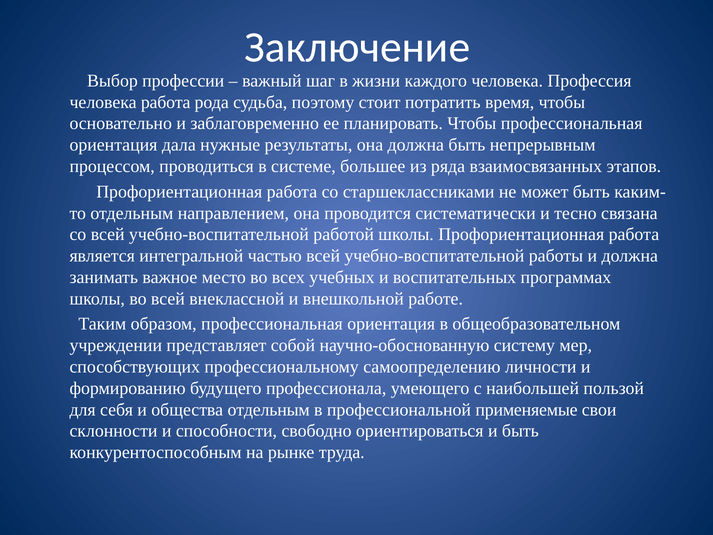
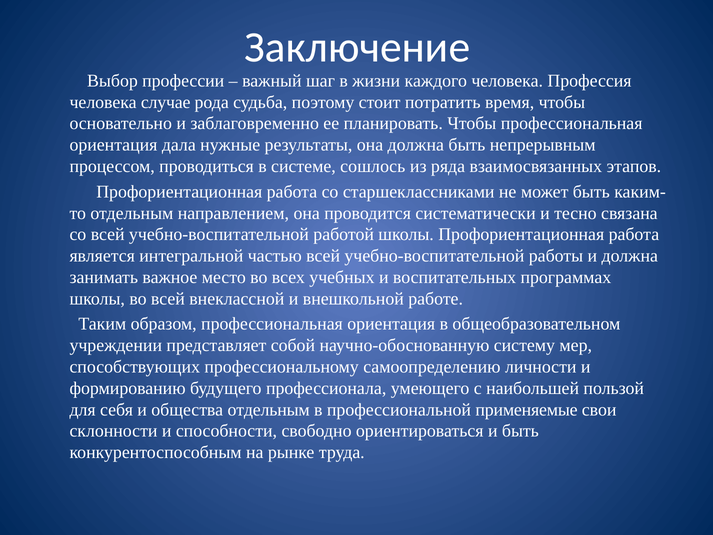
человека работа: работа -> случае (166, 102)
большее: большее -> сошлось (373, 166)
